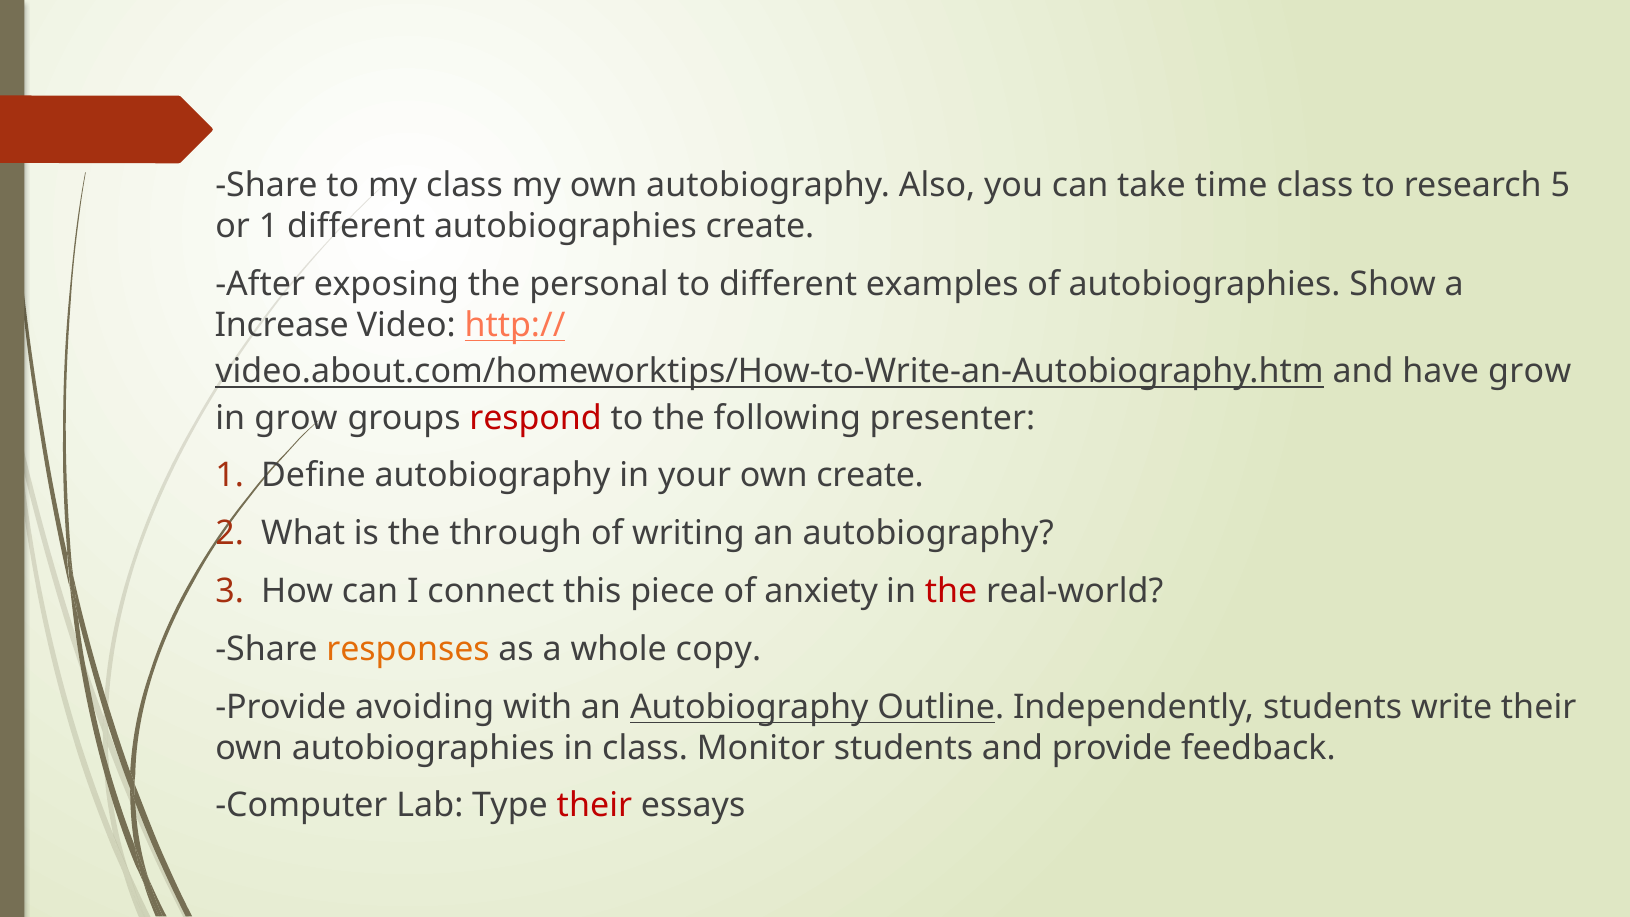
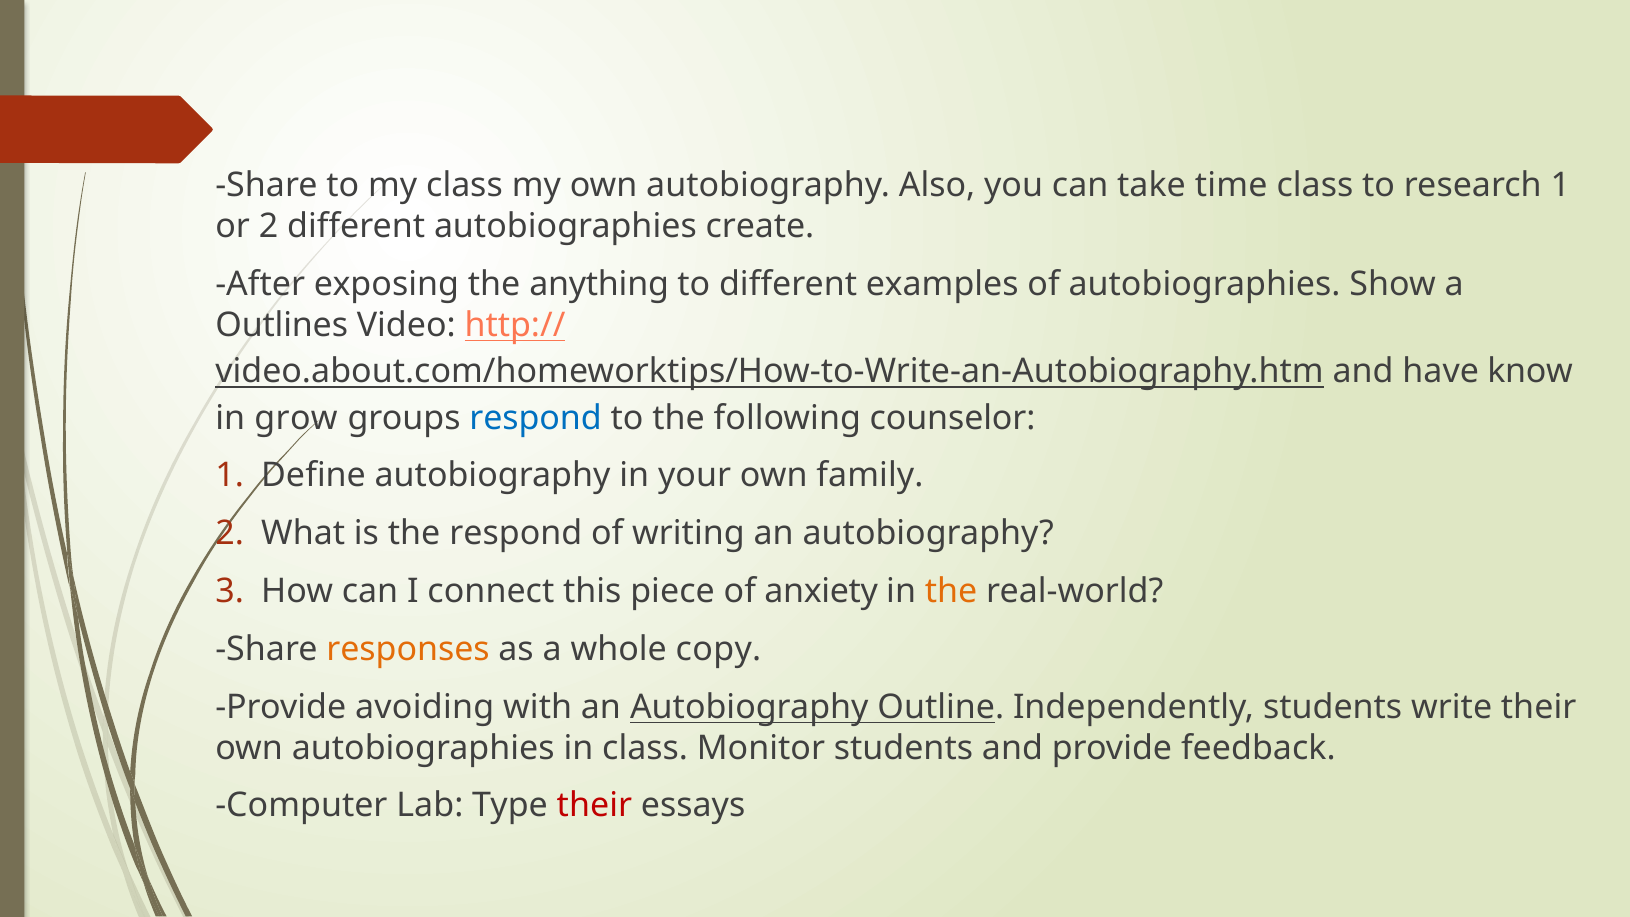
research 5: 5 -> 1 (1560, 186)
or 1: 1 -> 2 (268, 226)
personal: personal -> anything (599, 284)
Increase: Increase -> Outlines (282, 325)
have grow: grow -> know (1530, 371)
respond colour: red -> blue (536, 418)
presenter: presenter -> counselor (953, 418)
own create: create -> family (870, 476)
the through: through -> respond (516, 534)
the colour: red -> orange (951, 591)
